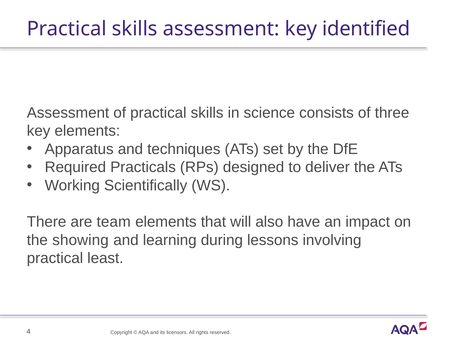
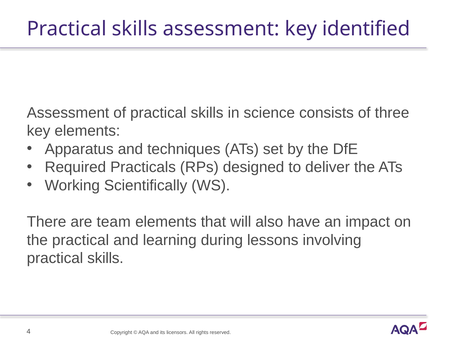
the showing: showing -> practical (81, 240)
least: least -> skills (105, 258)
